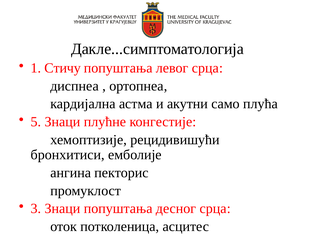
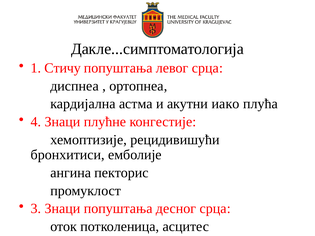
само: само -> иако (226, 104)
5: 5 -> 4 (36, 122)
